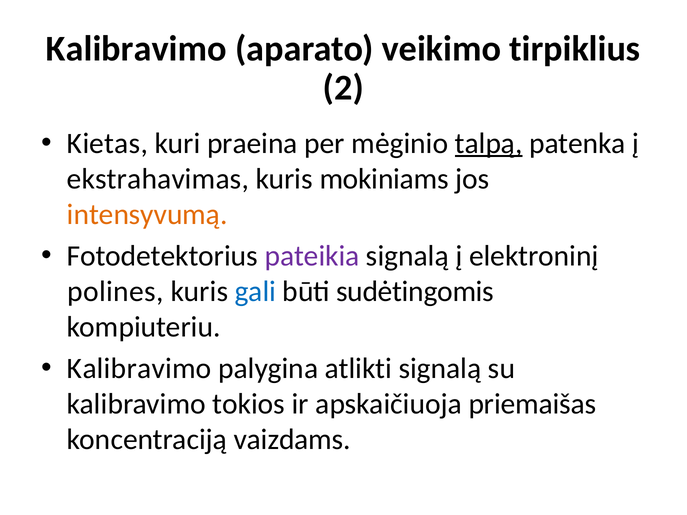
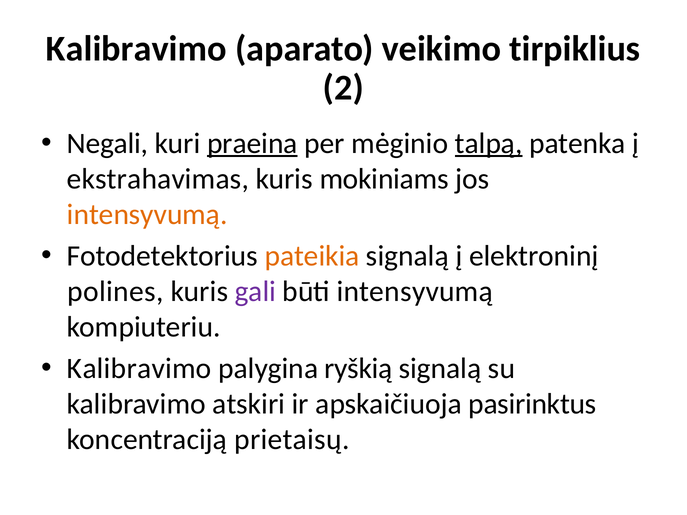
Kietas: Kietas -> Negali (108, 143)
praeina underline: none -> present (252, 143)
pateikia colour: purple -> orange (312, 256)
gali colour: blue -> purple (255, 292)
būti sudėtingomis: sudėtingomis -> intensyvumą (415, 292)
atlikti: atlikti -> ryškią (358, 369)
tokios: tokios -> atskiri (249, 404)
priemaišas: priemaišas -> pasirinktus (532, 404)
vaizdams: vaizdams -> prietaisų (292, 440)
